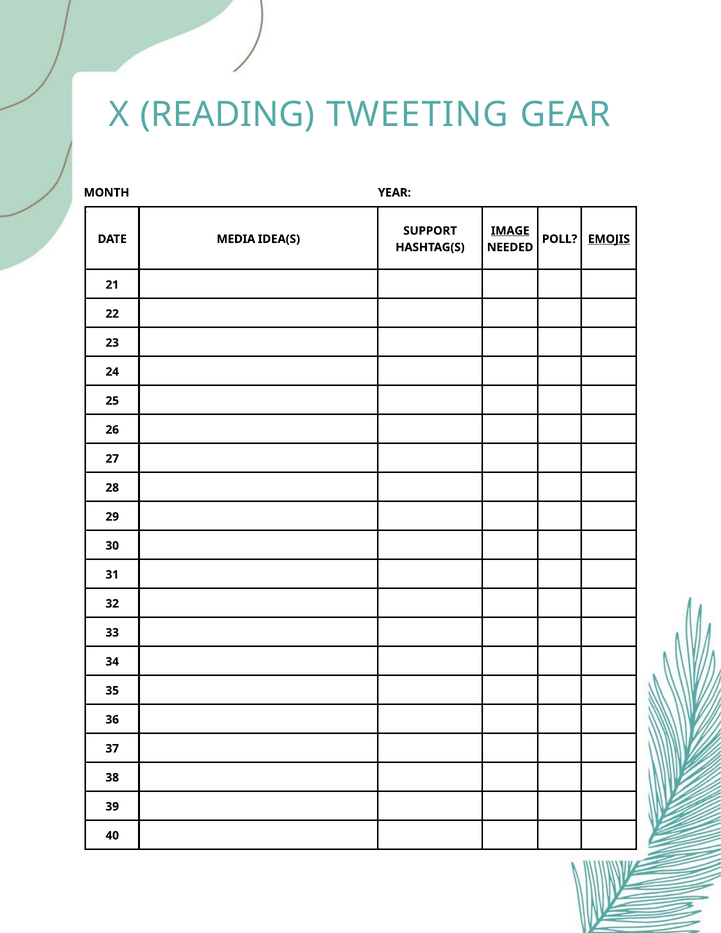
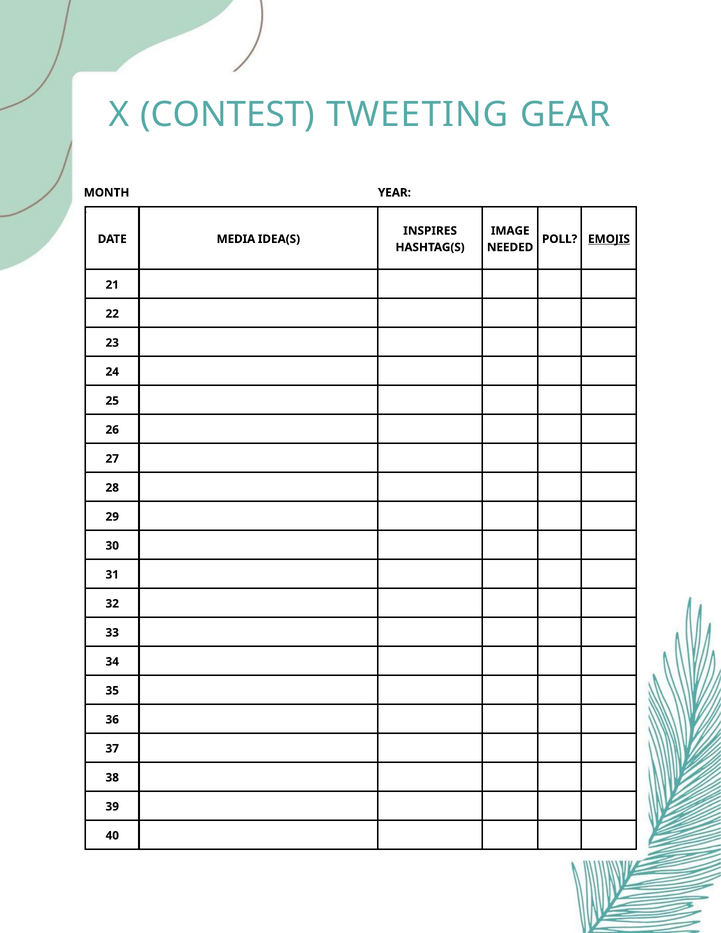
READING: READING -> CONTEST (228, 115)
SUPPORT: SUPPORT -> INSPIRES (430, 231)
IMAGE underline: present -> none (510, 231)
